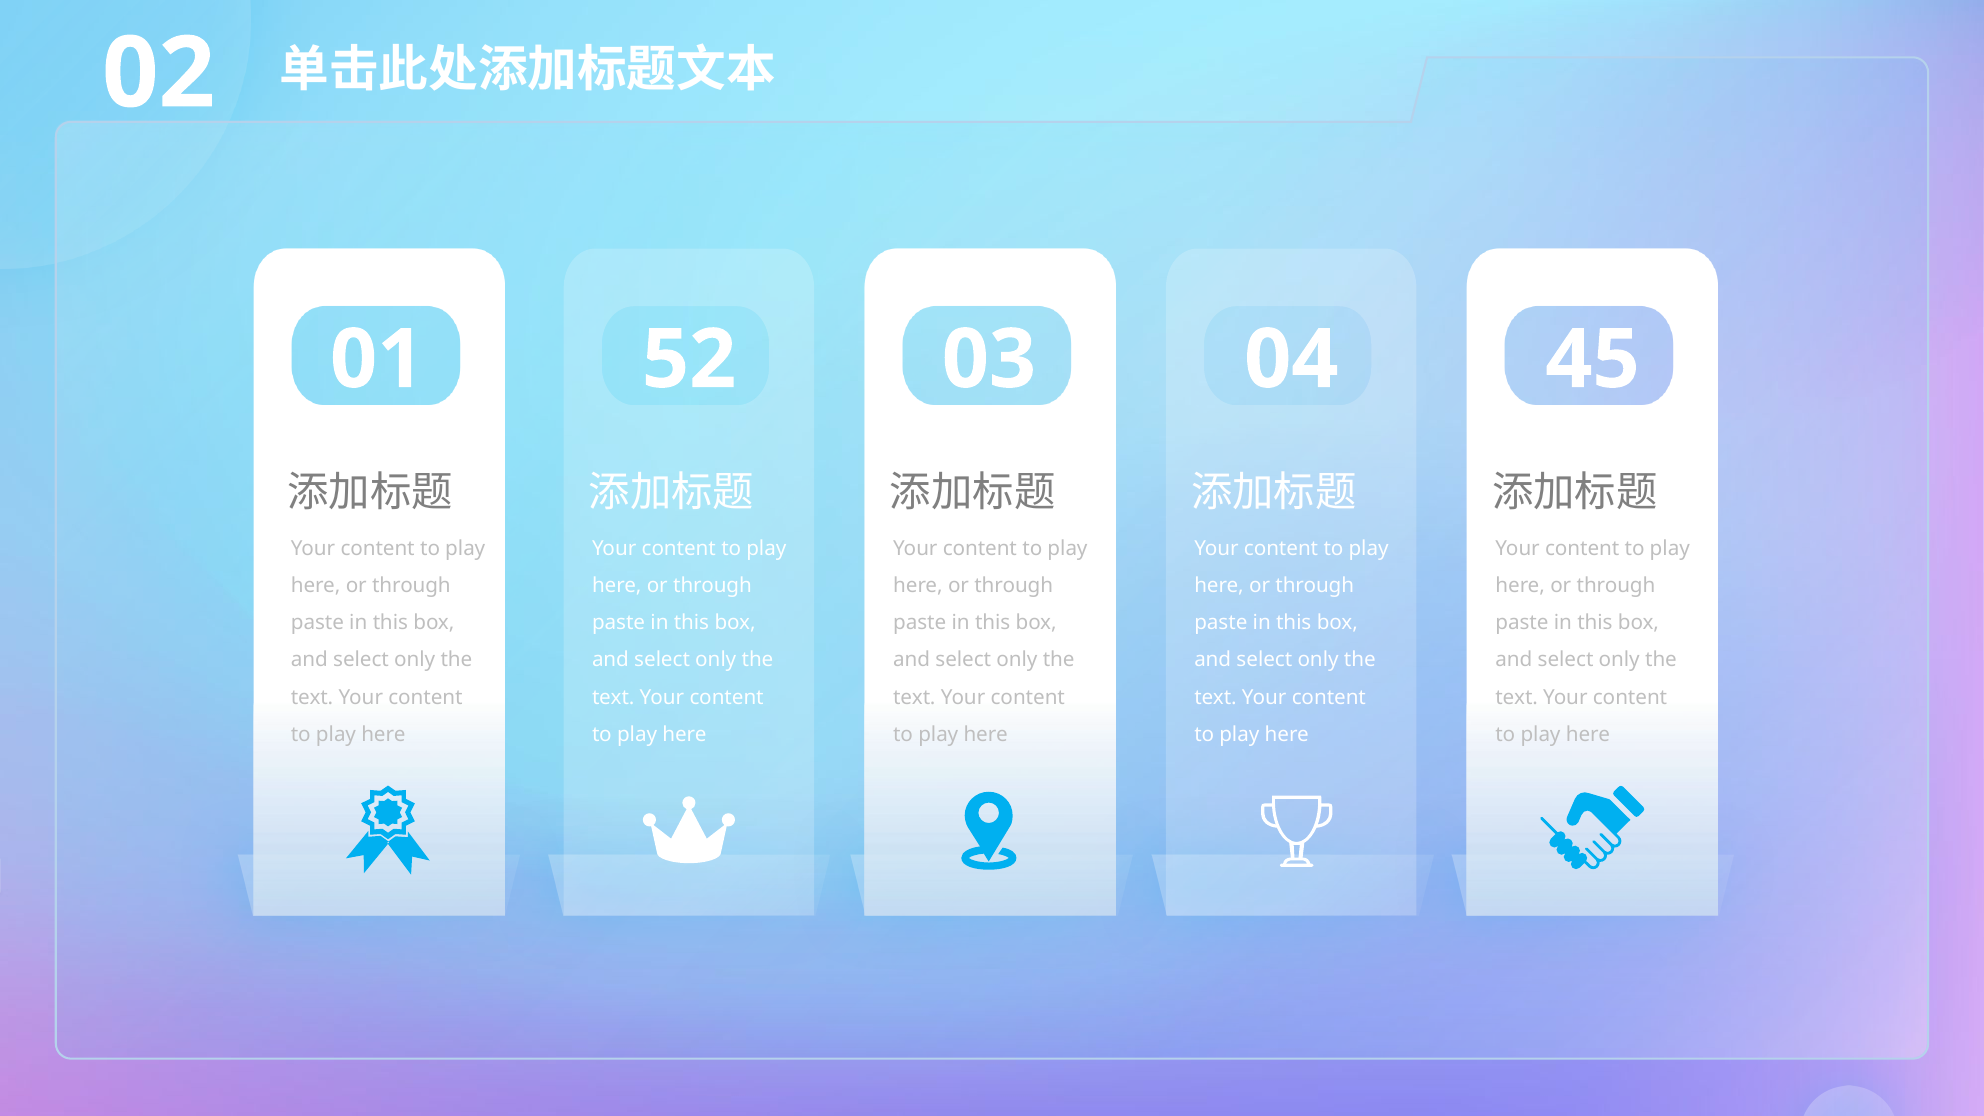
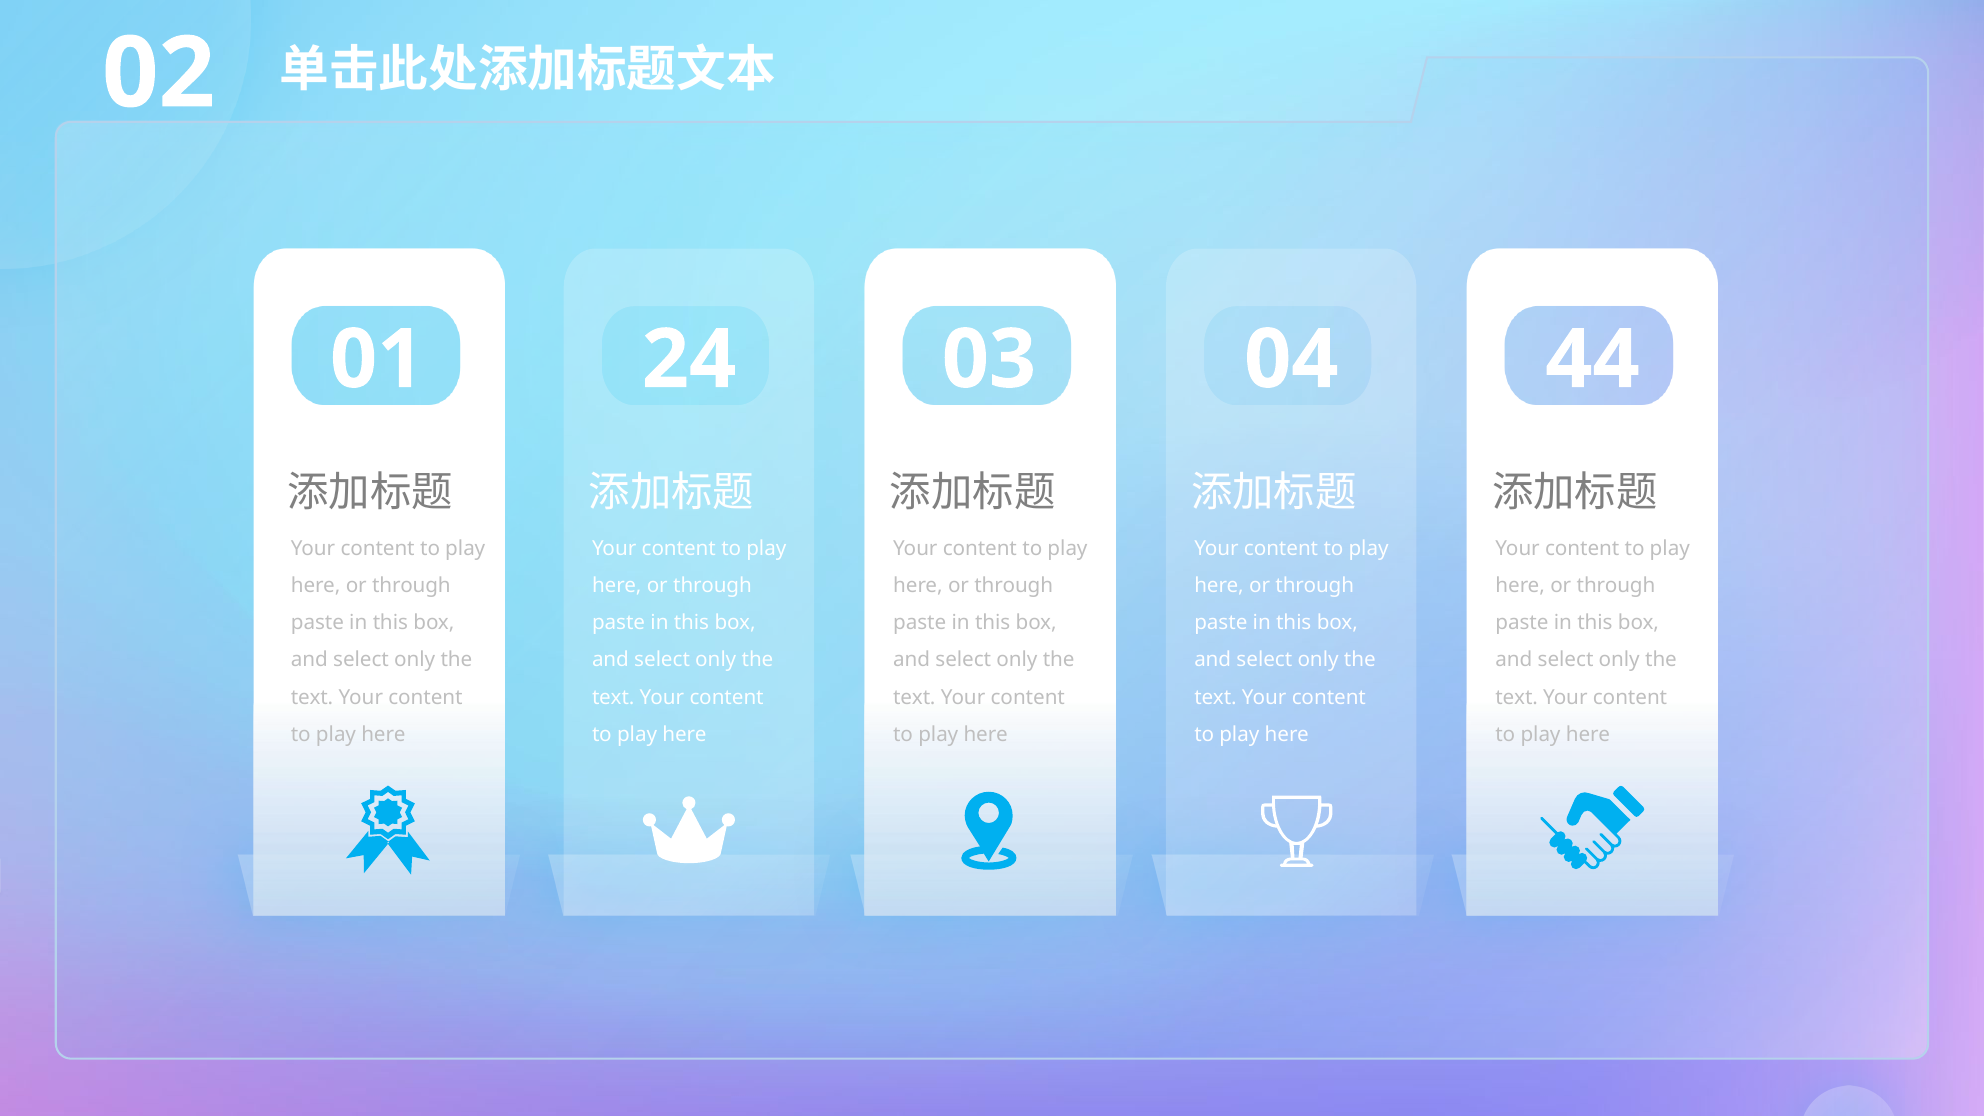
52: 52 -> 24 (689, 360)
45: 45 -> 44 (1592, 360)
